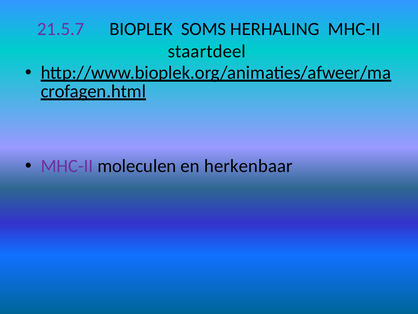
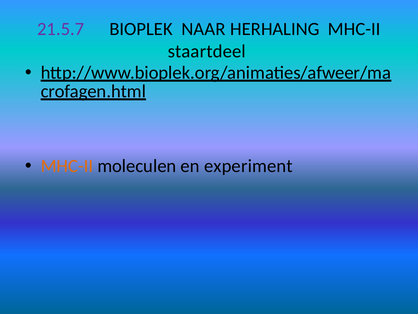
SOMS: SOMS -> NAAR (203, 29)
MHC-II colour: purple -> orange (67, 166)
herkenbaar: herkenbaar -> experiment (248, 166)
